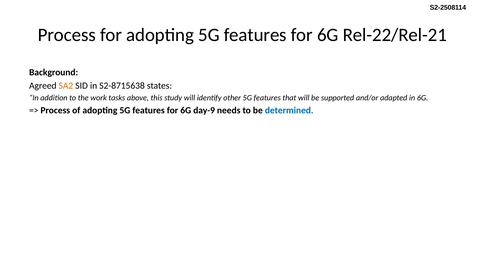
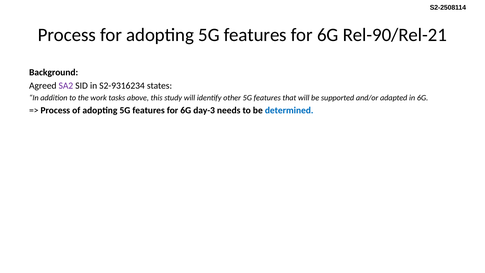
Rel-22/Rel-21: Rel-22/Rel-21 -> Rel-90/Rel-21 (395, 35)
SA2 colour: orange -> purple (66, 86)
S2-8715638: S2-8715638 -> S2-9316234 (122, 86)
day-9: day-9 -> day-3 (204, 110)
